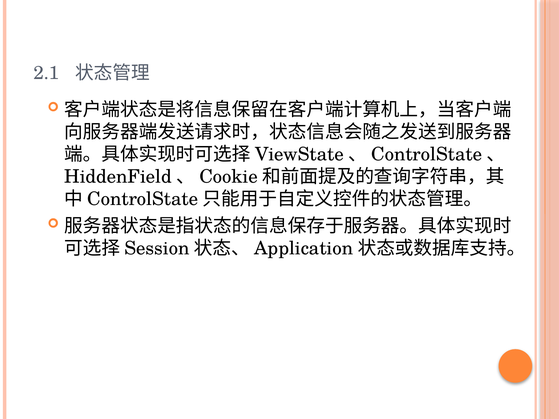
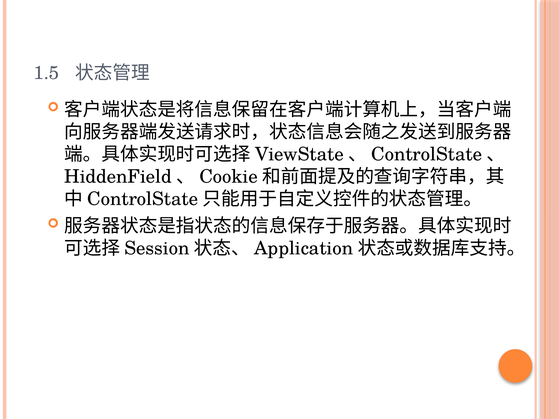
2.1: 2.1 -> 1.5 (46, 73)
